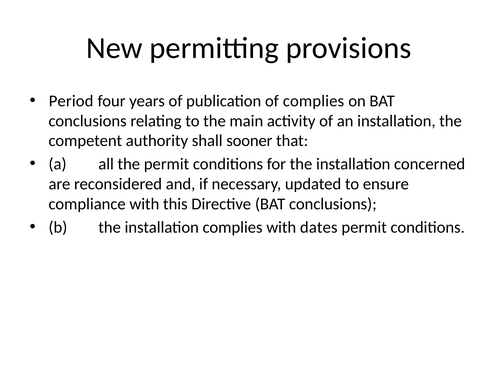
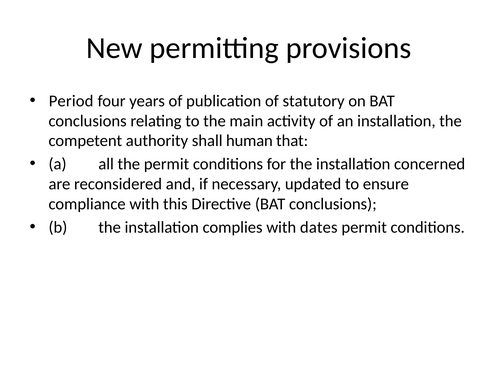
of complies: complies -> statutory (314, 101)
sooner: sooner -> human (249, 141)
